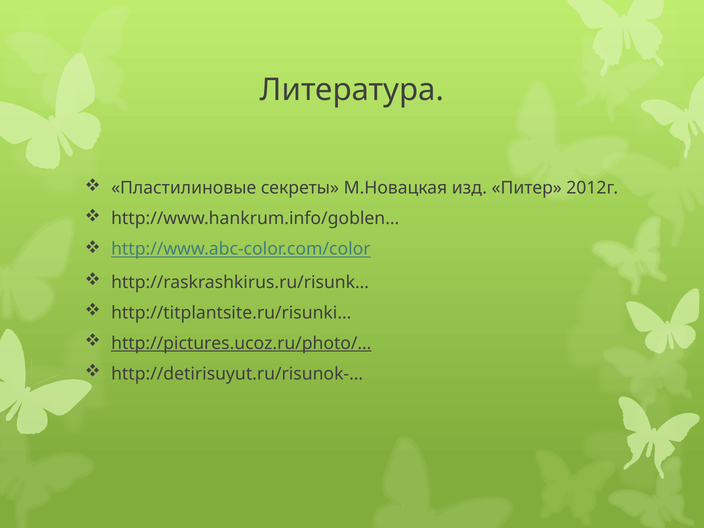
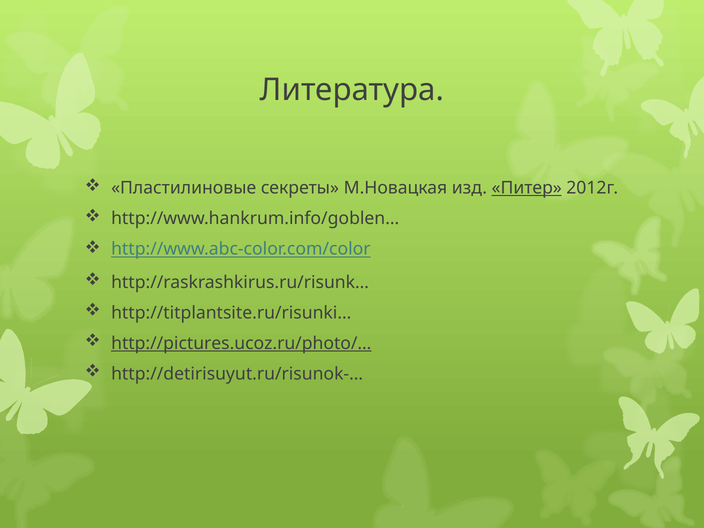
Питер underline: none -> present (527, 188)
